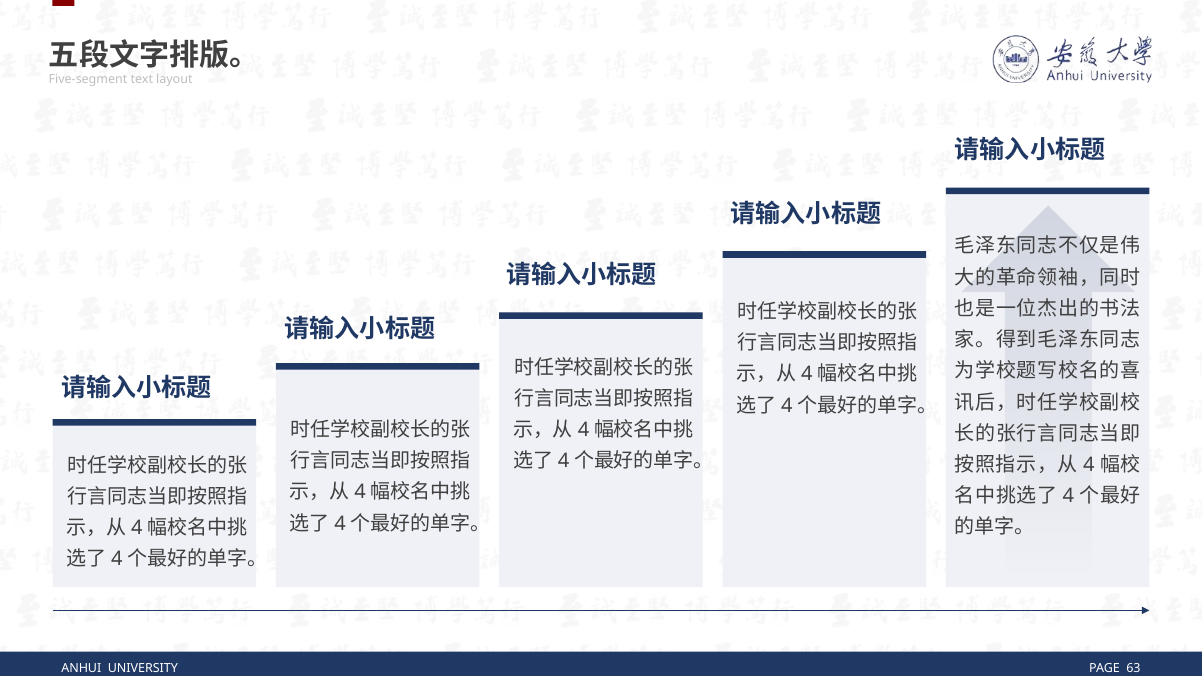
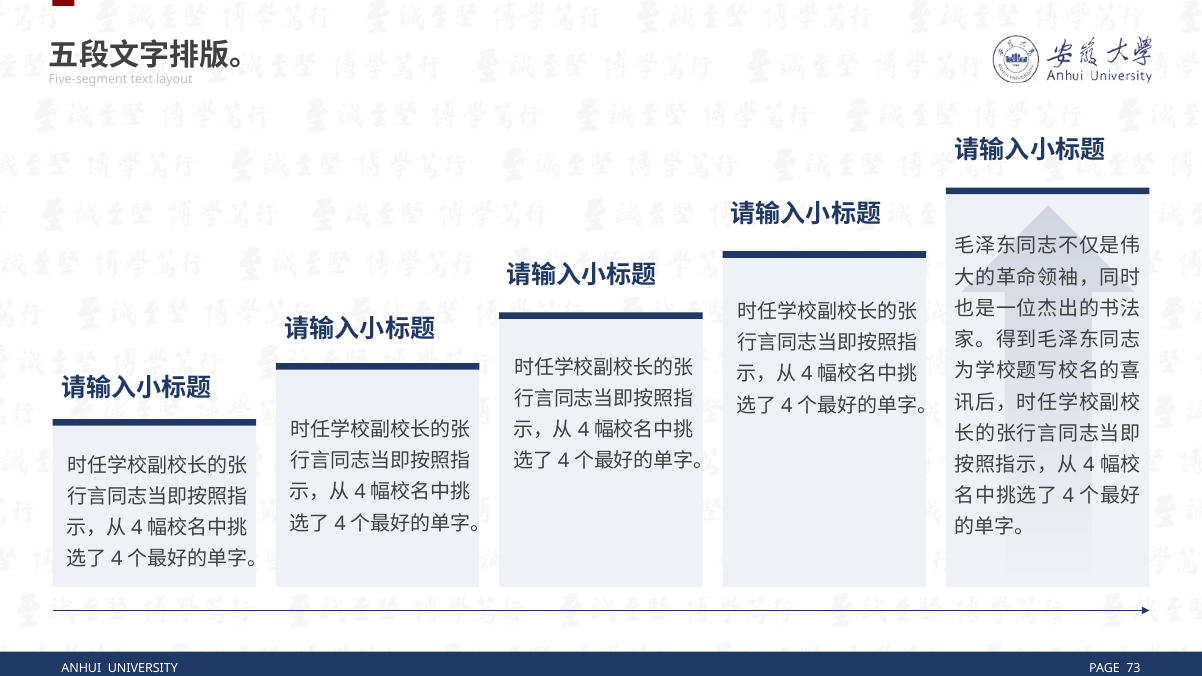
63: 63 -> 73 (1133, 668)
